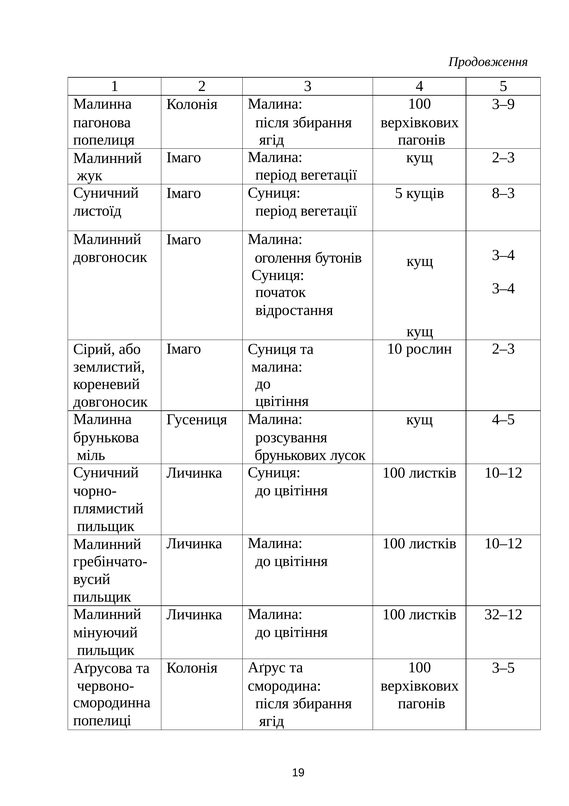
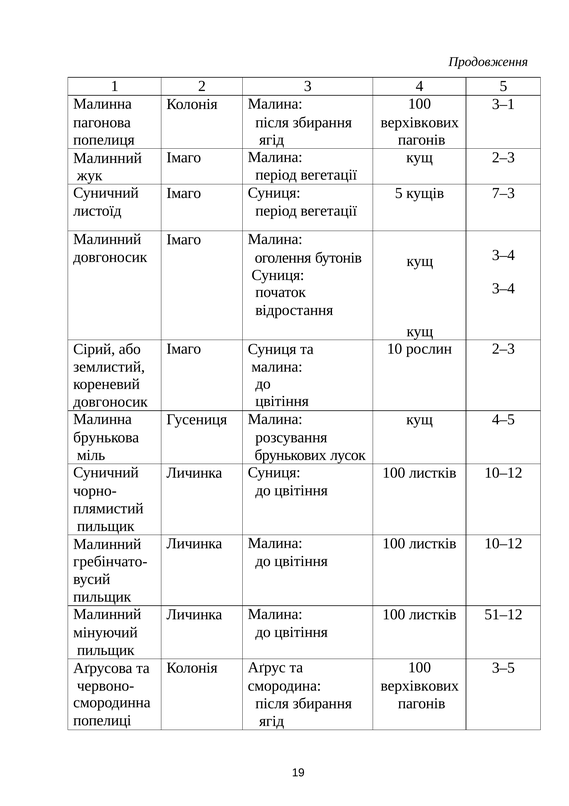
3–9: 3–9 -> 3–1 (503, 104)
8–3: 8–3 -> 7–3 (503, 193)
32–12: 32–12 -> 51–12 (503, 614)
